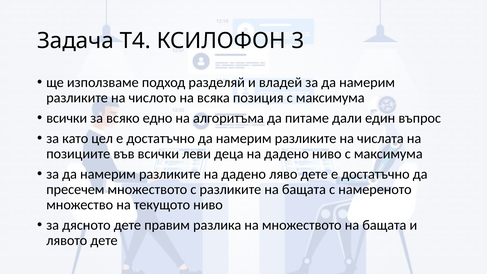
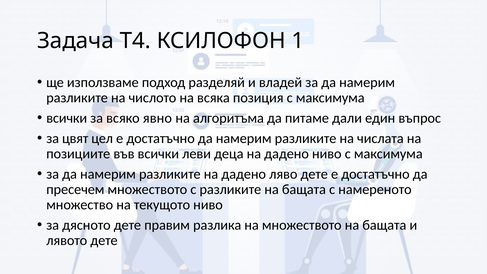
3: 3 -> 1 (298, 41)
едно: едно -> явно (157, 118)
като: като -> цвят (75, 138)
